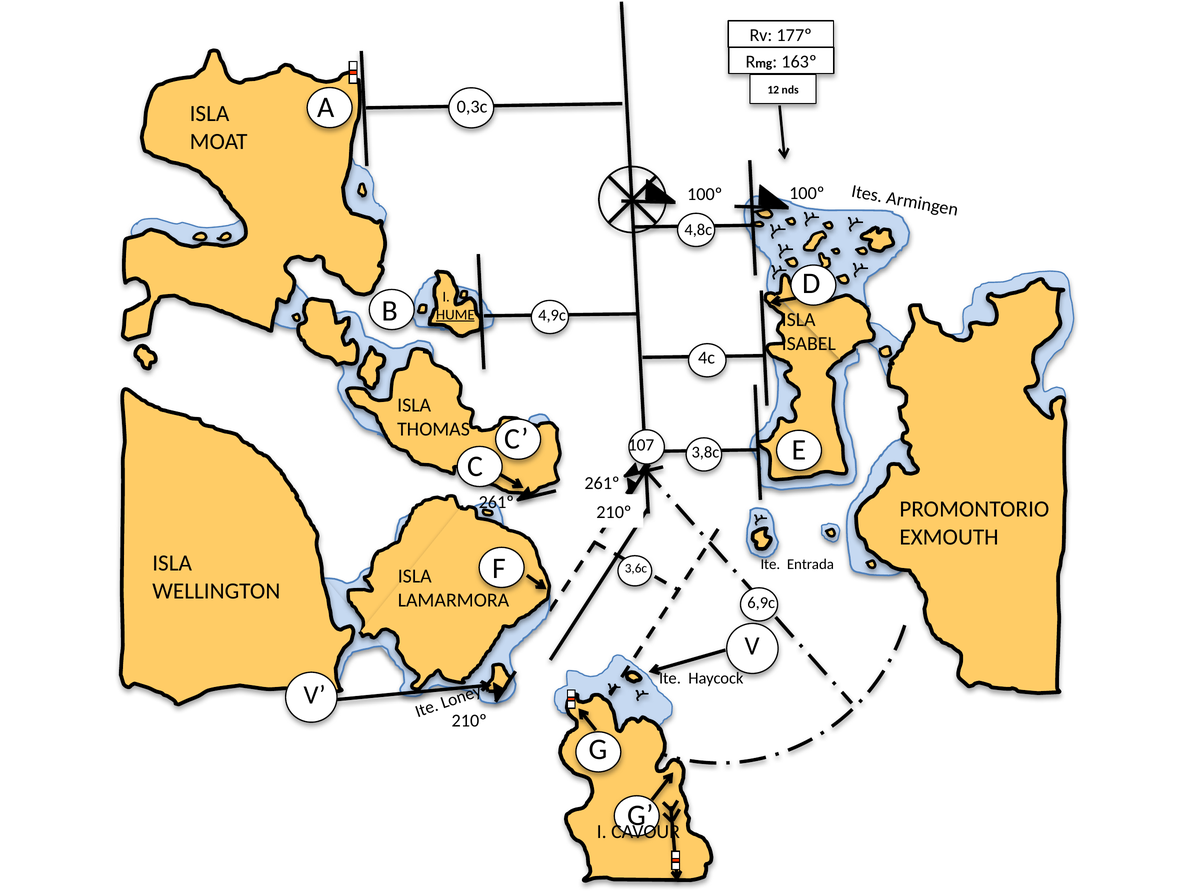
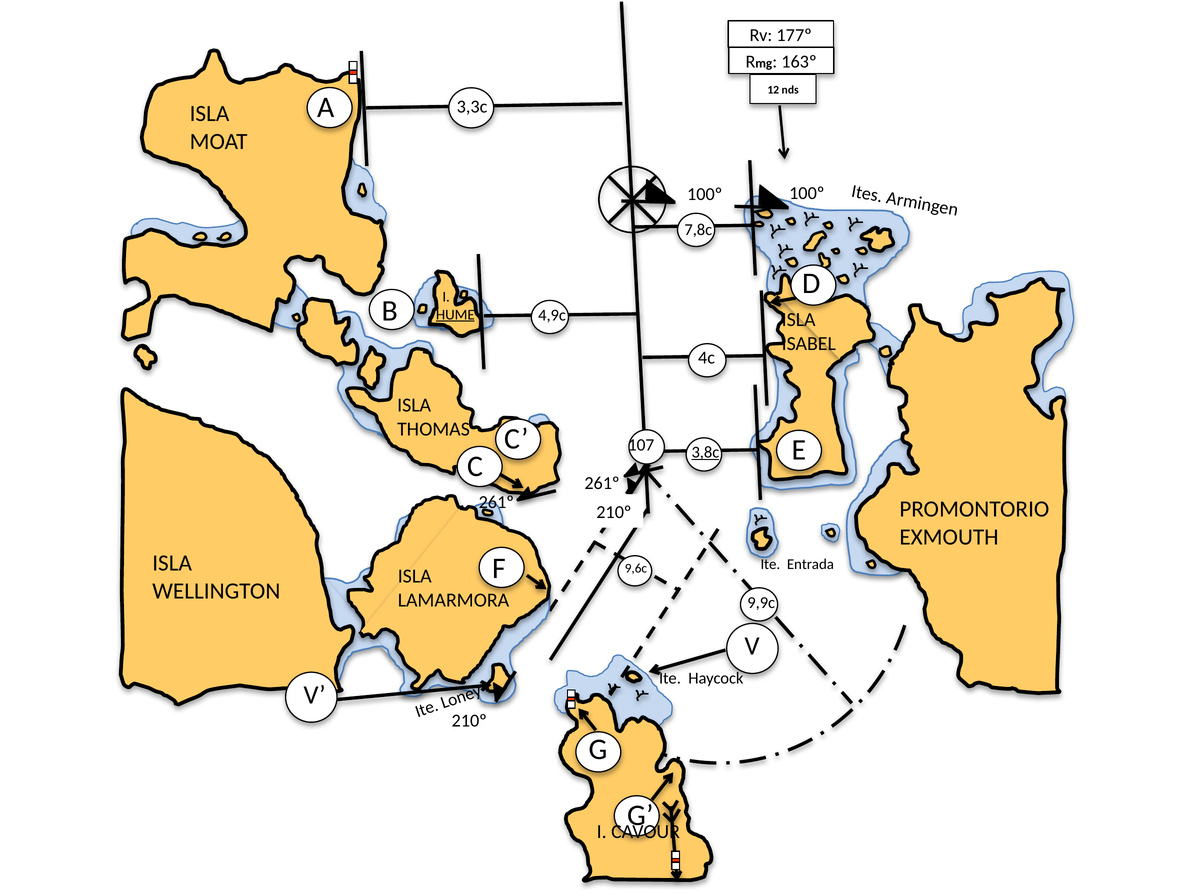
0,3c: 0,3c -> 3,3c (472, 107)
4,8c: 4,8c -> 7,8c (698, 230)
3,8c underline: none -> present (705, 452)
3,6c: 3,6c -> 9,6c (636, 568)
6,9c: 6,9c -> 9,9c (761, 602)
